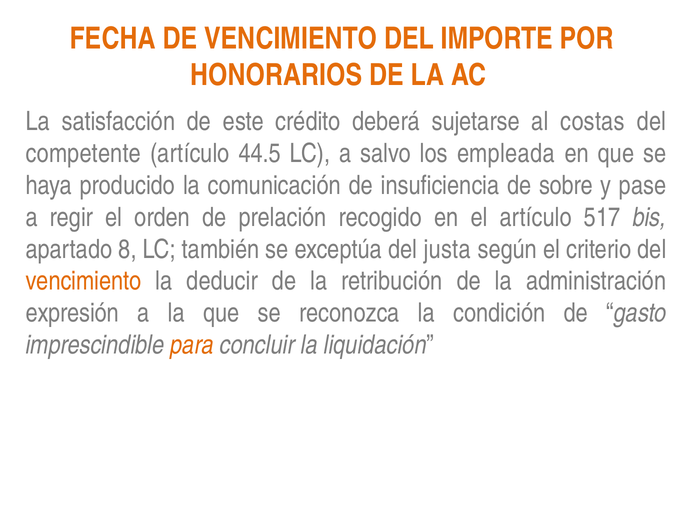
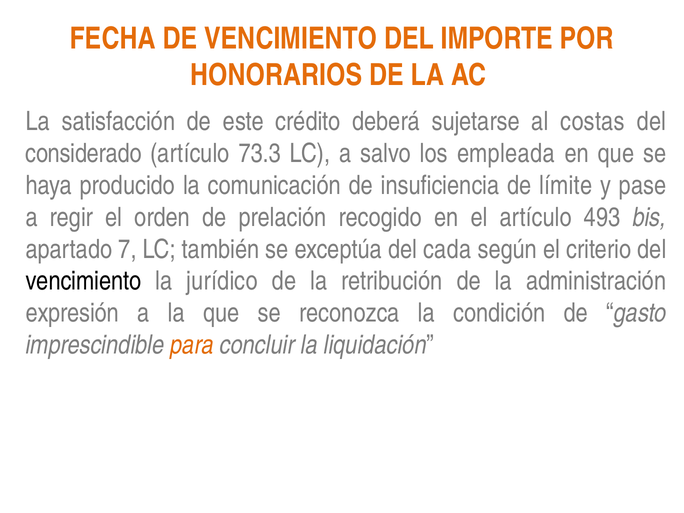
competente: competente -> considerado (84, 153)
44.5: 44.5 -> 73.3 (260, 153)
sobre: sobre -> límite (566, 185)
517: 517 -> 493 (602, 217)
8: 8 -> 7 (128, 249)
justa: justa -> cada (447, 249)
vencimiento colour: orange -> black (83, 281)
deducir: deducir -> jurídico (222, 281)
